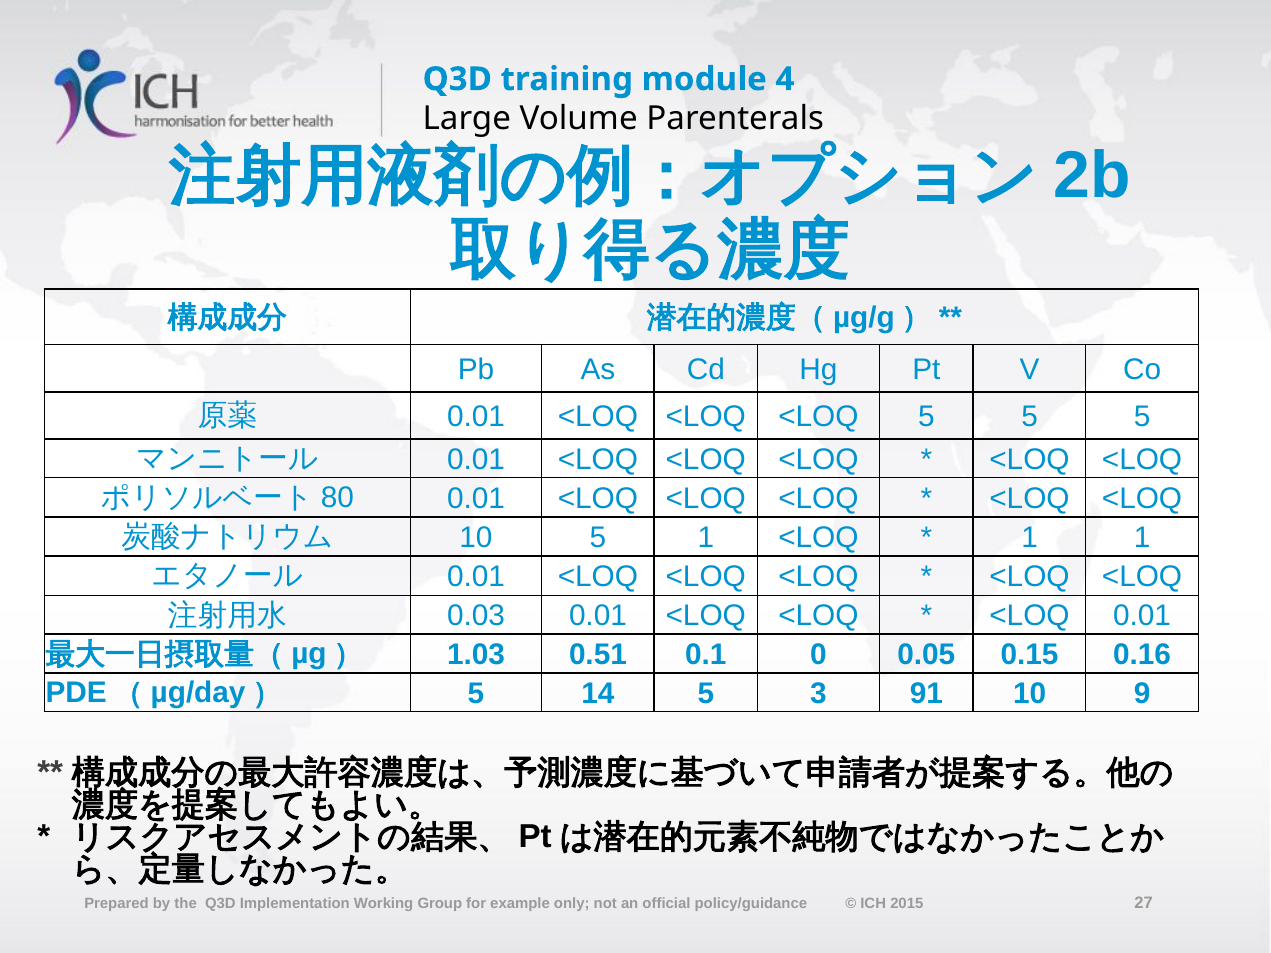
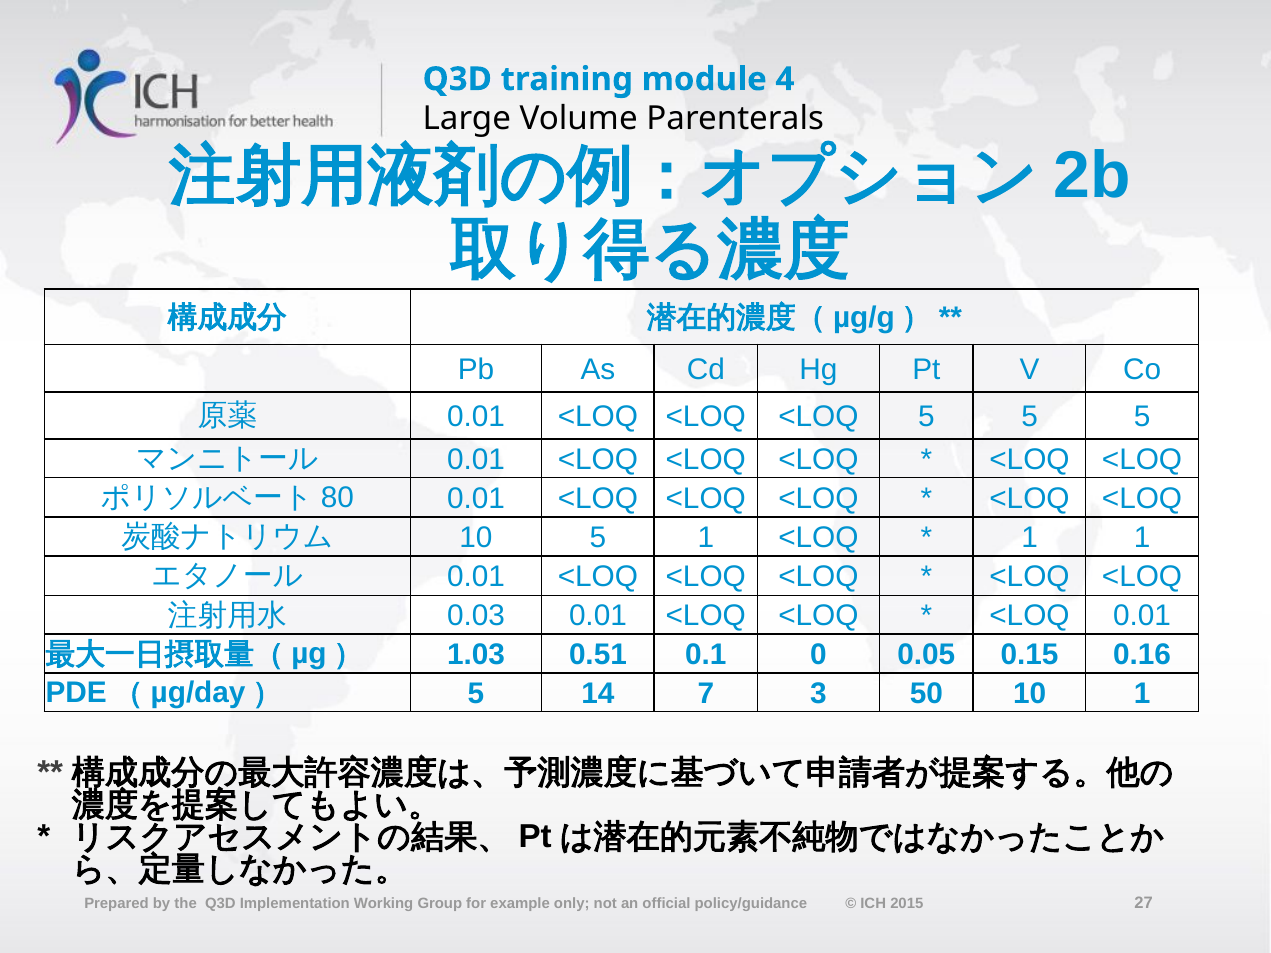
14 5: 5 -> 7 (706, 694)
91: 91 -> 50 (926, 694)
10 9: 9 -> 1 (1142, 694)
